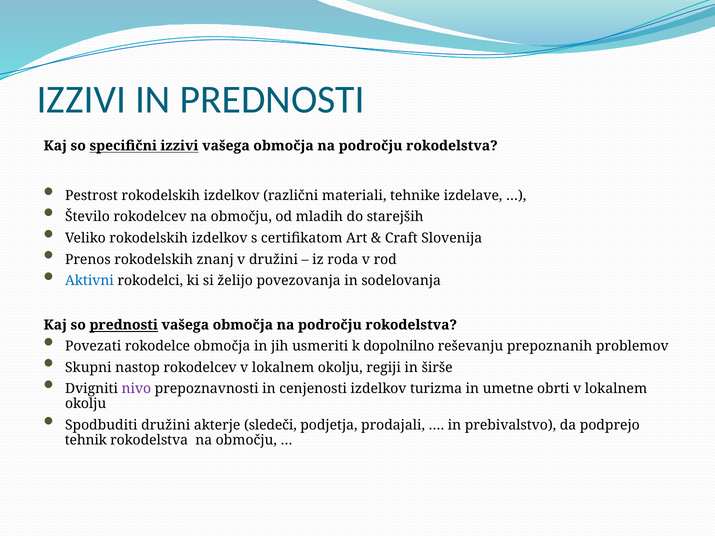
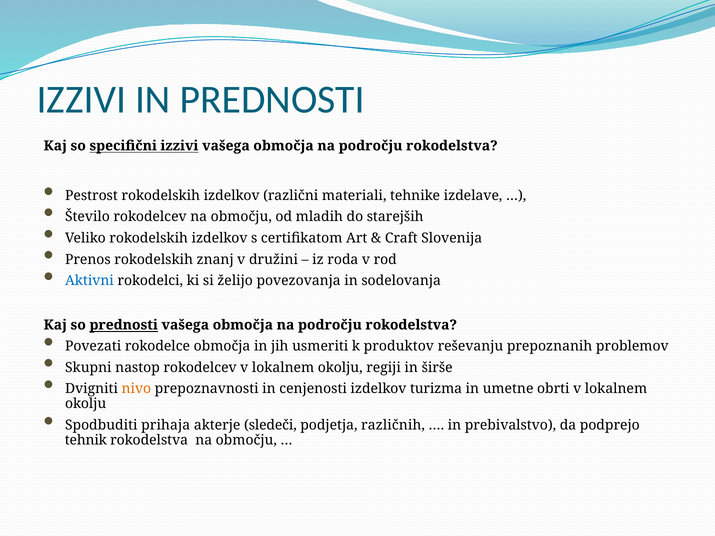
dopolnilno: dopolnilno -> produktov (399, 346)
nivo colour: purple -> orange (136, 389)
Spodbuditi družini: družini -> prihaja (166, 425)
prodajali: prodajali -> različnih (393, 425)
